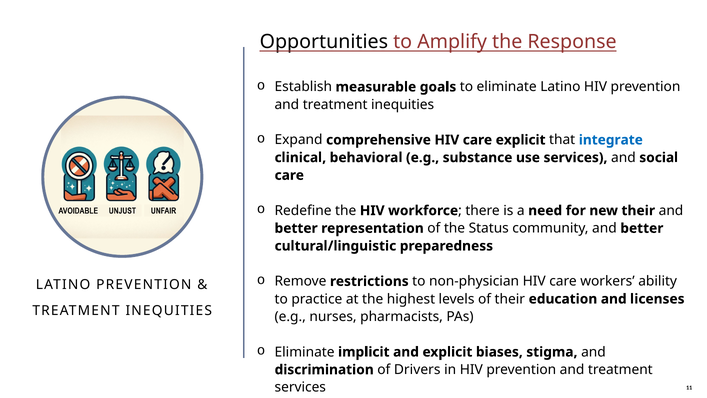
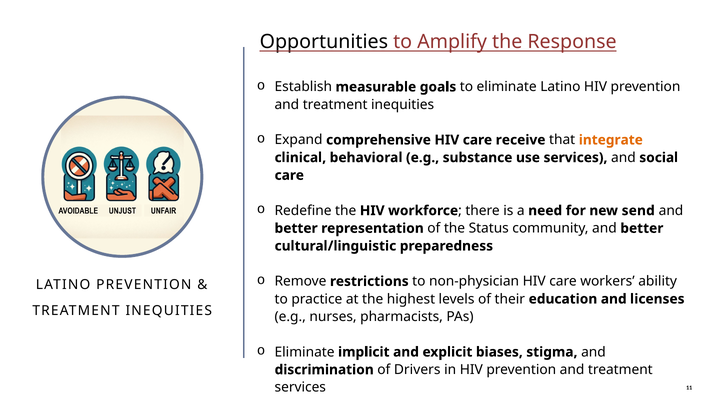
care explicit: explicit -> receive (521, 140)
integrate colour: blue -> orange (611, 140)
new their: their -> send (638, 210)
